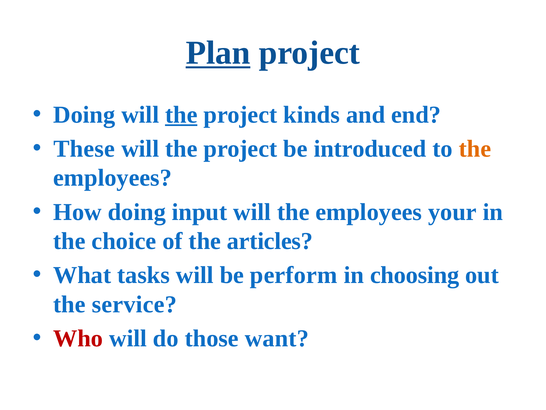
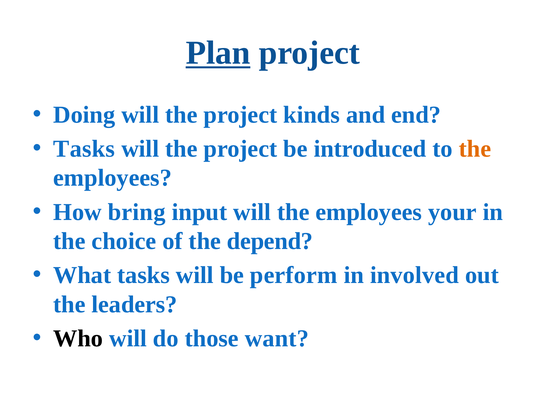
the underline: present -> none (181, 115)
These: These -> Tasks (84, 149)
How doing: doing -> bring (137, 212)
articles: articles -> depend (270, 241)
choosing: choosing -> involved (414, 275)
service: service -> leaders (135, 304)
Who colour: red -> black (78, 338)
